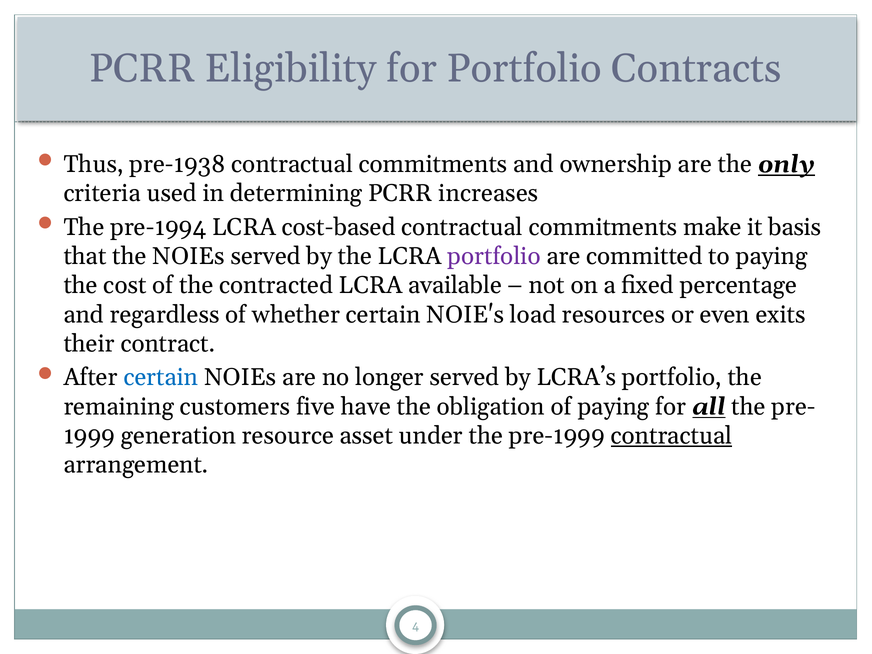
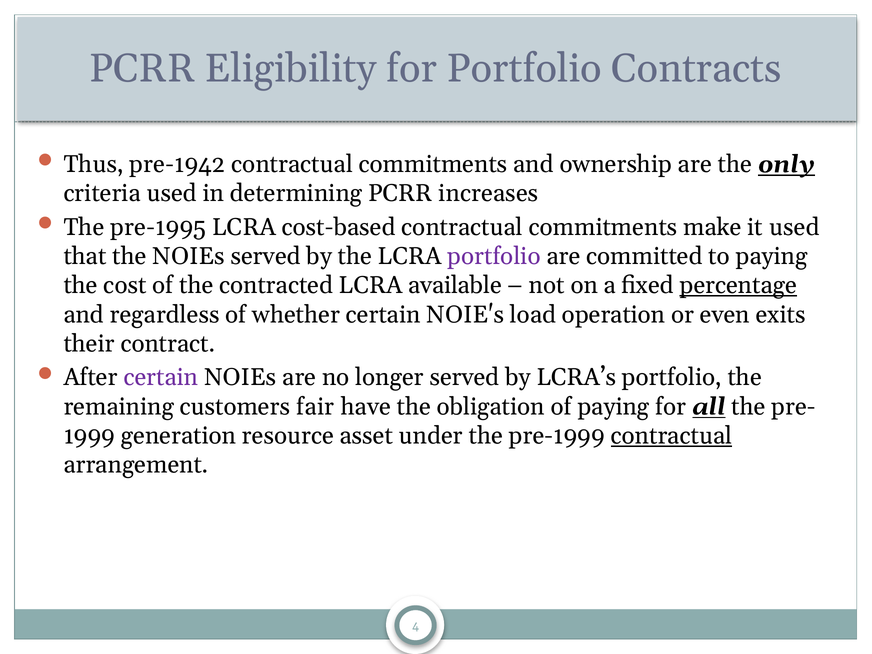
pre-1938: pre-1938 -> pre-1942 (178, 164)
pre-1994: pre-1994 -> pre-1995 (158, 227)
it basis: basis -> used (794, 227)
percentage underline: none -> present (738, 285)
resources: resources -> operation (614, 315)
certain colour: blue -> purple (161, 378)
five: five -> fair (315, 407)
